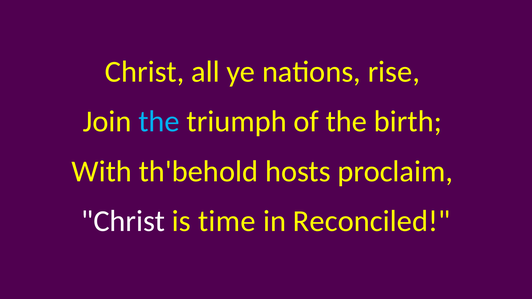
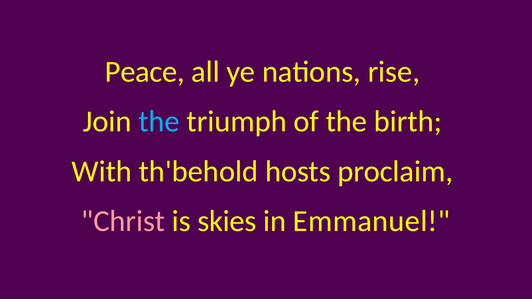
Christ: Christ -> Peace (145, 72)
Christ colour: white -> pink (123, 221)
time: time -> skies (227, 221)
Reconciled: Reconciled -> Emmanuel (372, 221)
